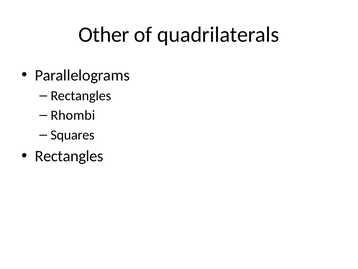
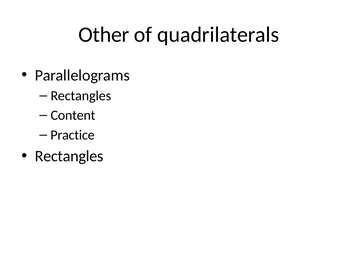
Rhombi: Rhombi -> Content (73, 115)
Squares: Squares -> Practice (73, 135)
